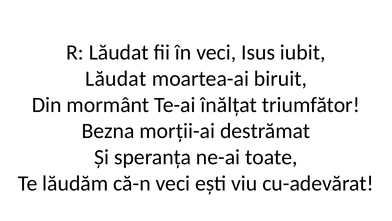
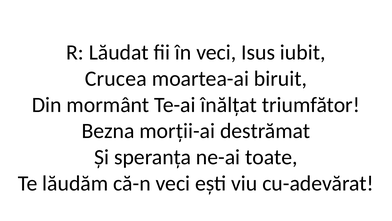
Lăudat: Lăudat -> Crucea (116, 78)
